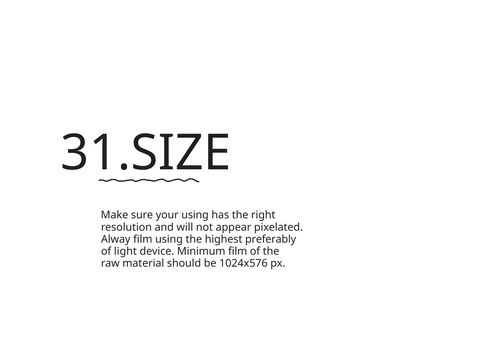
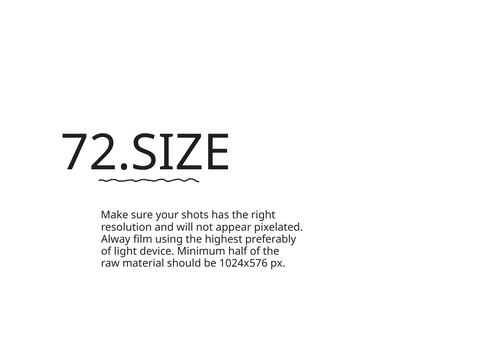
31.SIZE: 31.SIZE -> 72.SIZE (146, 153)
your using: using -> shots (195, 215)
Minimum film: film -> half (238, 251)
